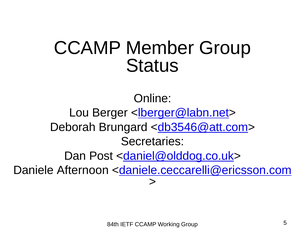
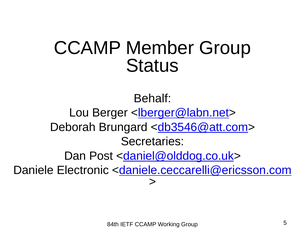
Online: Online -> Behalf (152, 98)
Afternoon: Afternoon -> Electronic (83, 170)
